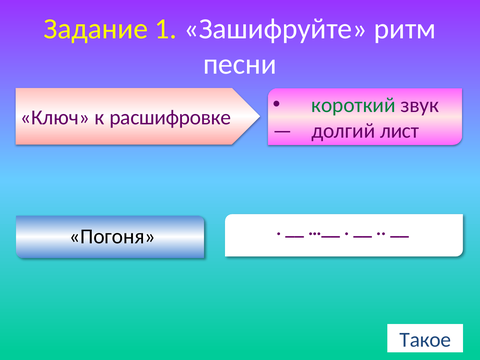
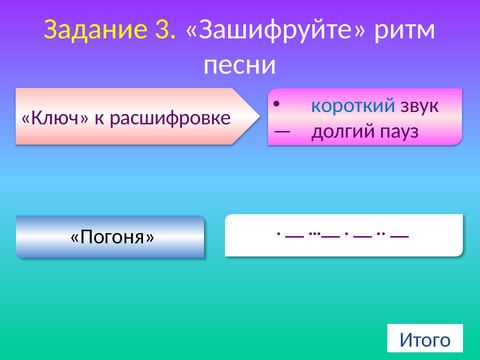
1: 1 -> 3 (166, 29)
короткий colour: green -> blue (353, 105)
лист: лист -> пауз (400, 131)
Такое: Такое -> Итого (425, 340)
